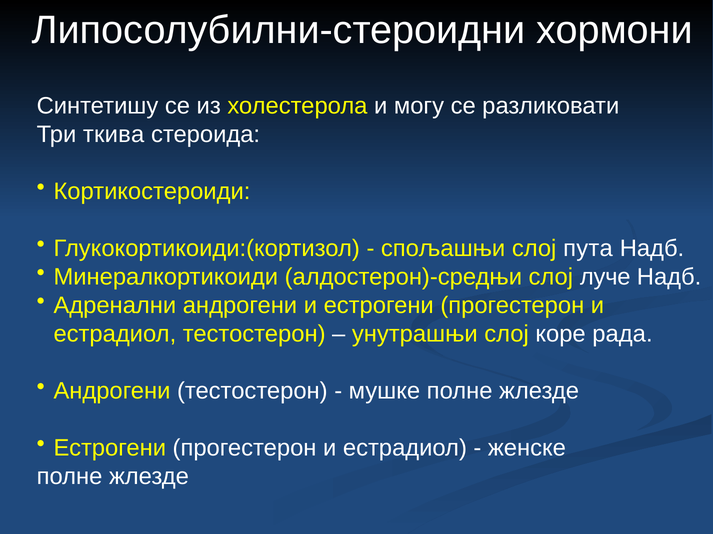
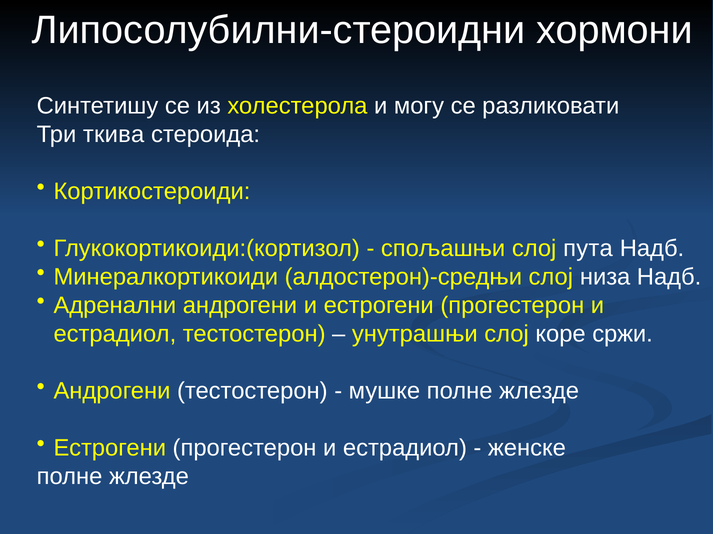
луче: луче -> низа (605, 277)
рада: рада -> сржи (623, 334)
